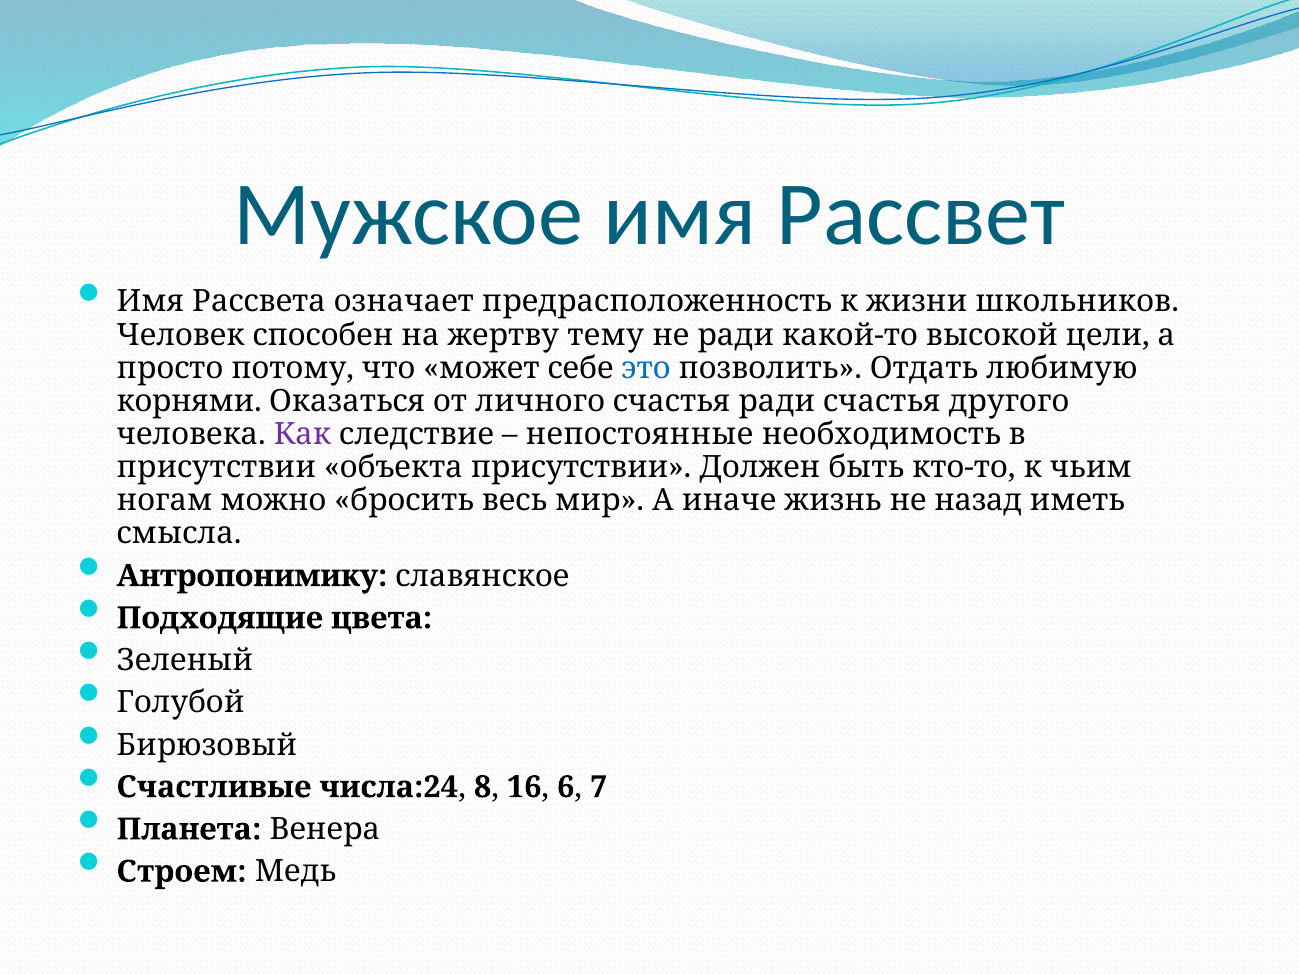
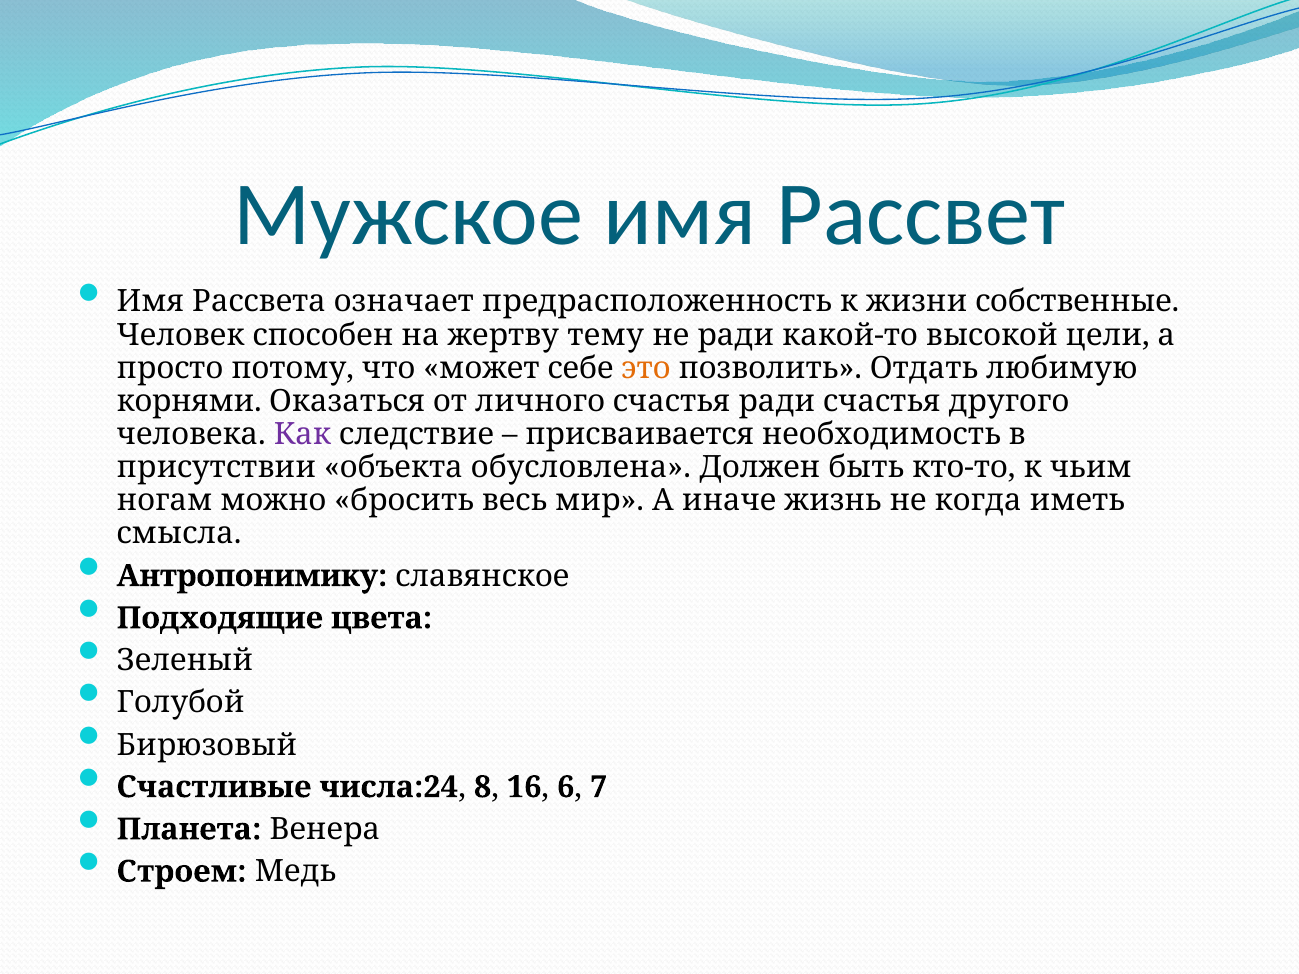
школьников: школьников -> собственные (1077, 302)
это colour: blue -> orange (646, 368)
непостоянные: непостоянные -> присваивается (640, 434)
объекта присутствии: присутствии -> обусловлена (581, 468)
назад: назад -> когда (978, 501)
